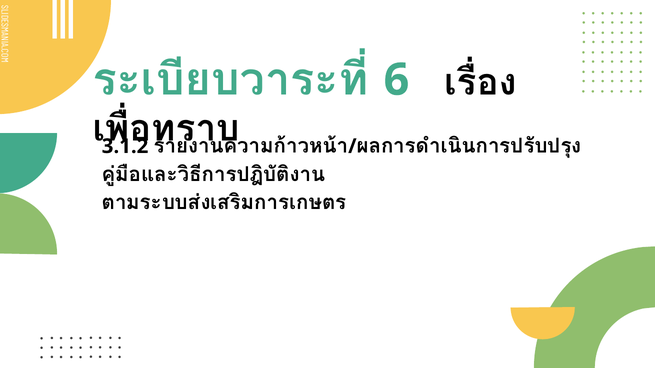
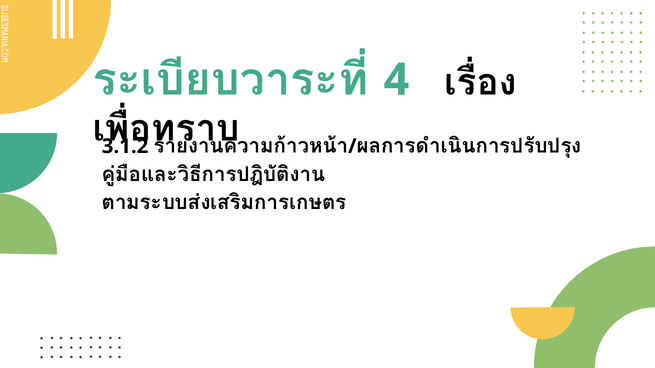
6: 6 -> 4 (396, 80)
